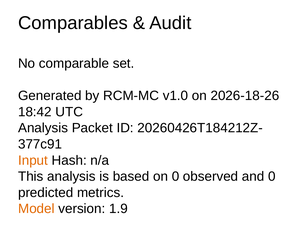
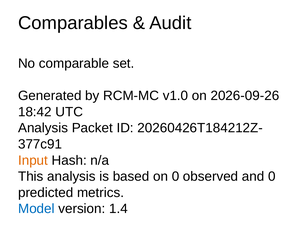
2026-18-26: 2026-18-26 -> 2026-09-26 (245, 96)
Model colour: orange -> blue (36, 208)
1.9: 1.9 -> 1.4 (118, 208)
